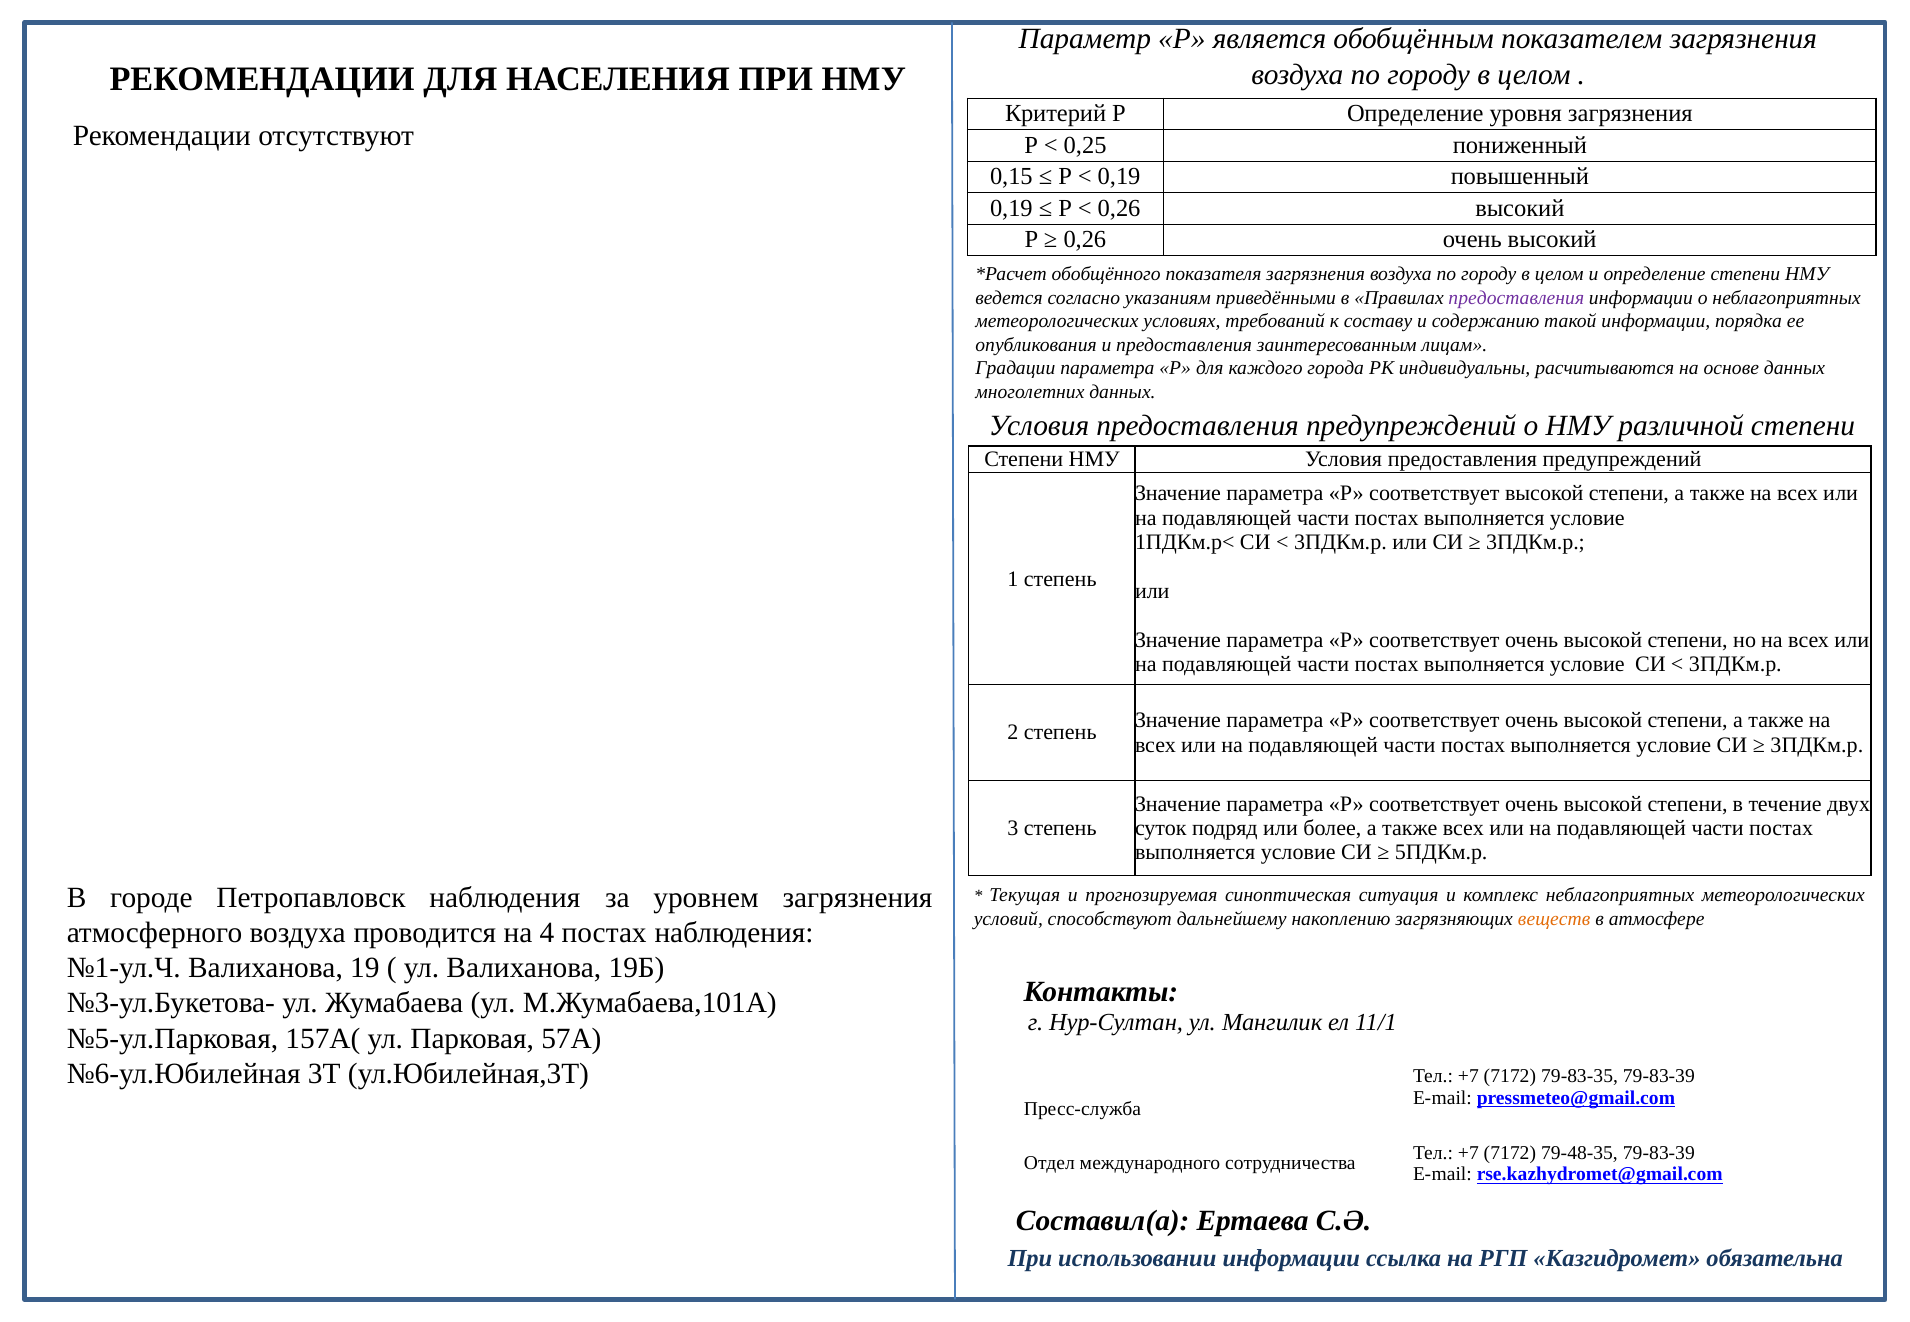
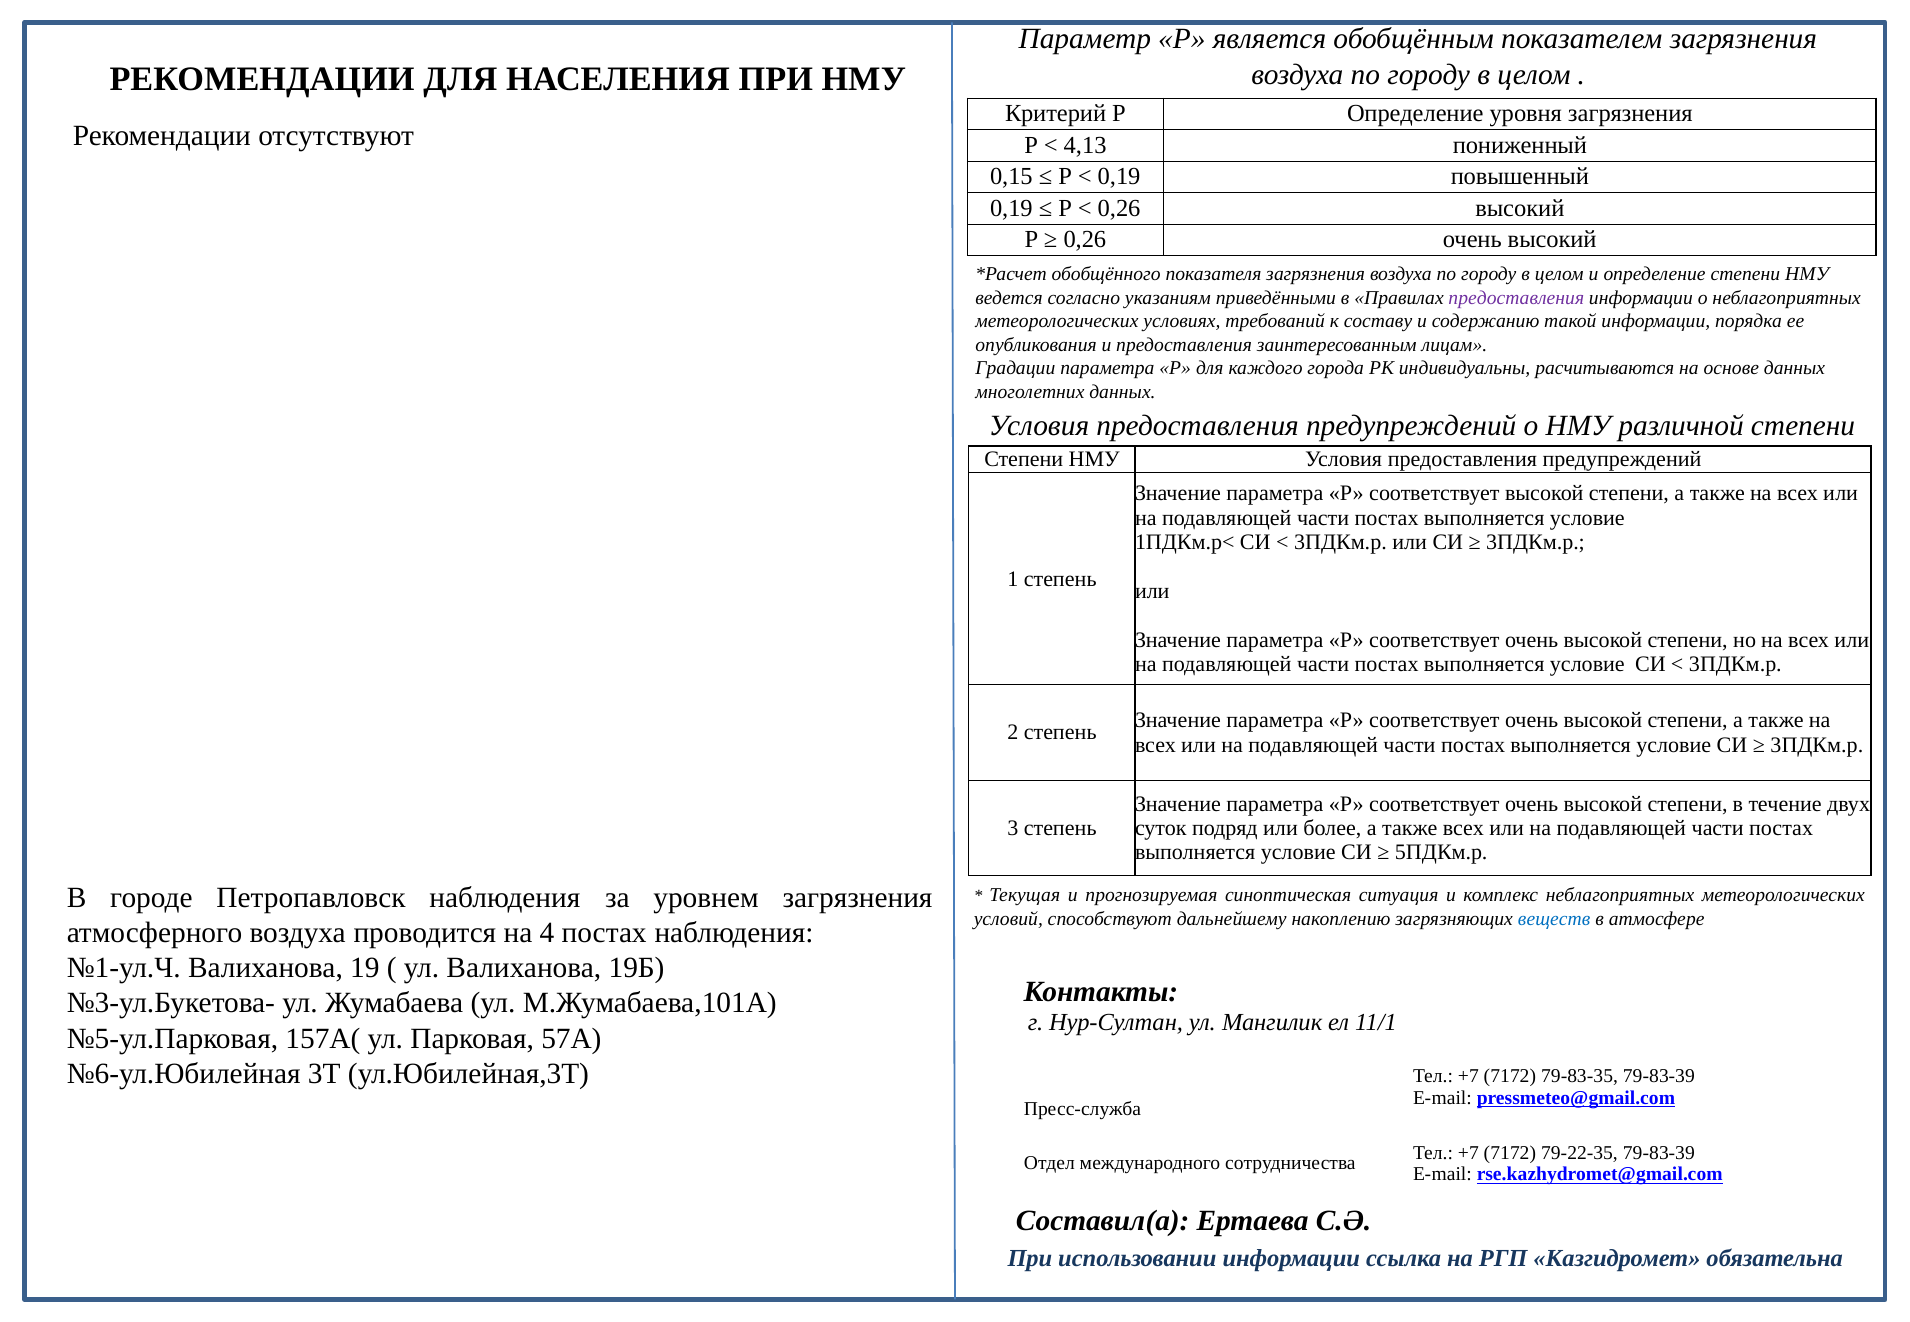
0,25: 0,25 -> 4,13 (1085, 145)
веществ colour: orange -> blue (1554, 919)
79-48-35: 79-48-35 -> 79-22-35 (1580, 1153)
